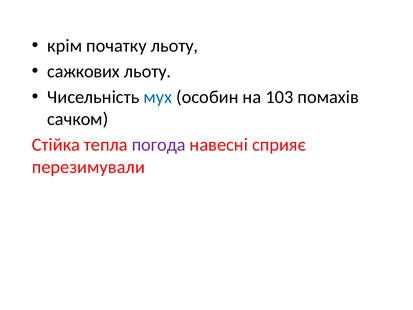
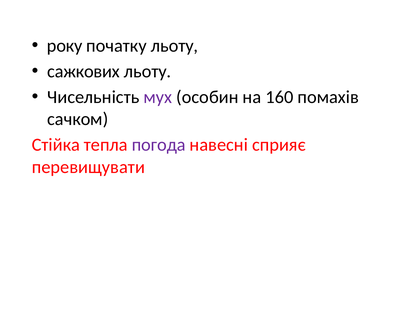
крім: крім -> року (65, 46)
мух colour: blue -> purple (158, 97)
103: 103 -> 160 (279, 97)
перезимували: перезимували -> перевищувати (88, 167)
